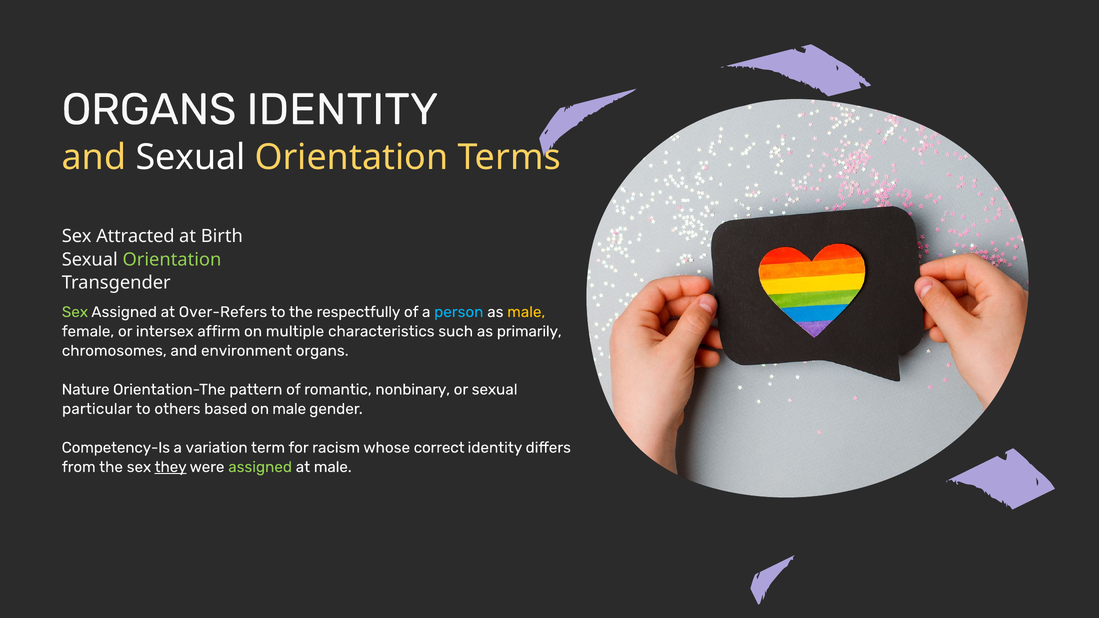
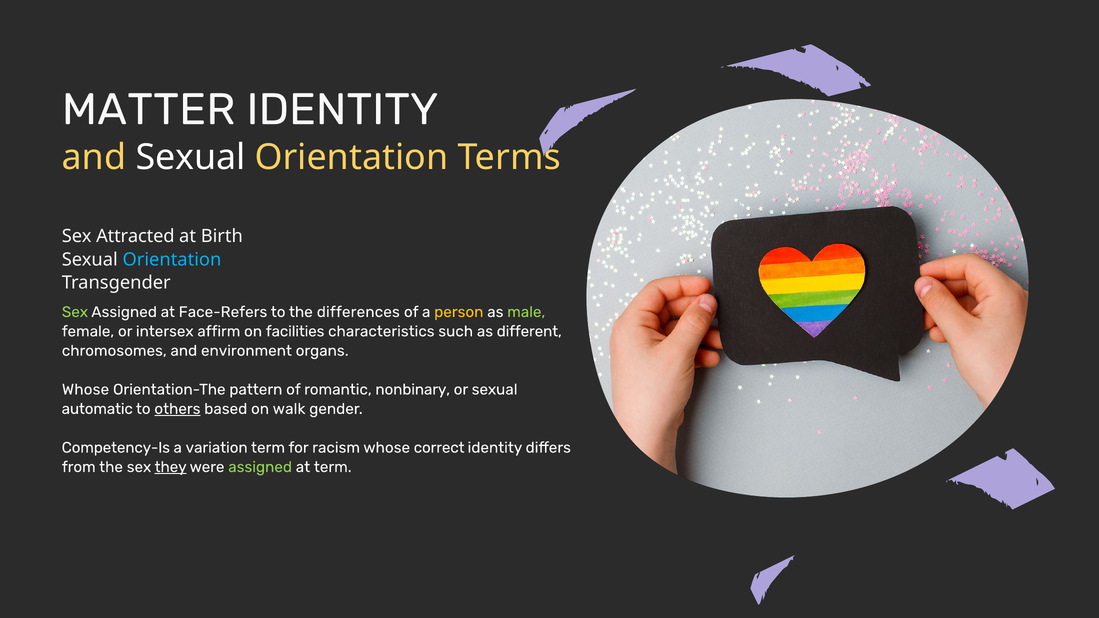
ORGANS: ORGANS -> MATTER (149, 110)
Orientation colour: light green -> light blue (172, 260)
Over-Refers: Over-Refers -> Face-Refers (223, 312)
respectfully: respectfully -> differences (358, 312)
person colour: light blue -> yellow (459, 312)
male colour: yellow -> light green (526, 312)
multiple: multiple -> facilities (295, 331)
primarily: primarily -> different (529, 331)
Nature: Nature -> Whose (86, 390)
particular: particular -> automatic (97, 409)
others underline: none -> present (177, 409)
on male: male -> walk (289, 409)
at male: male -> term (333, 467)
